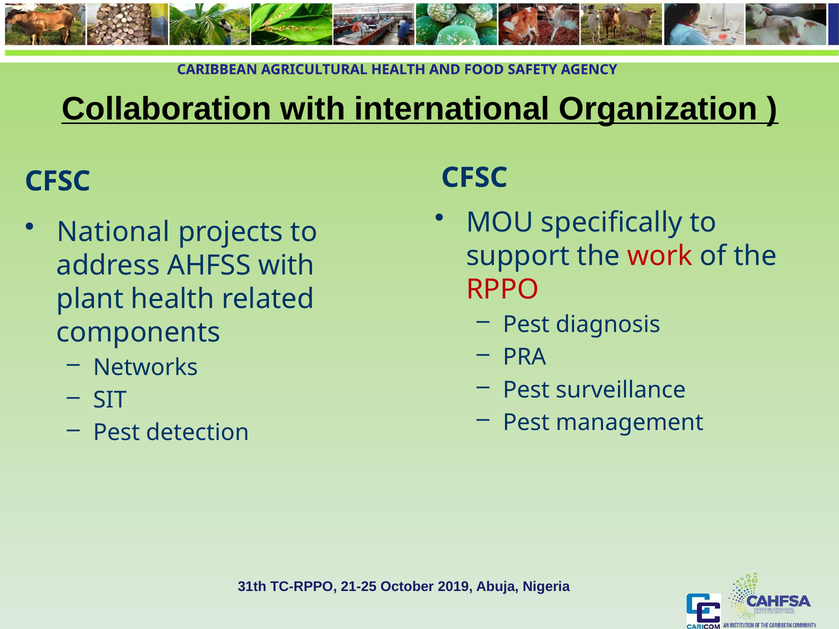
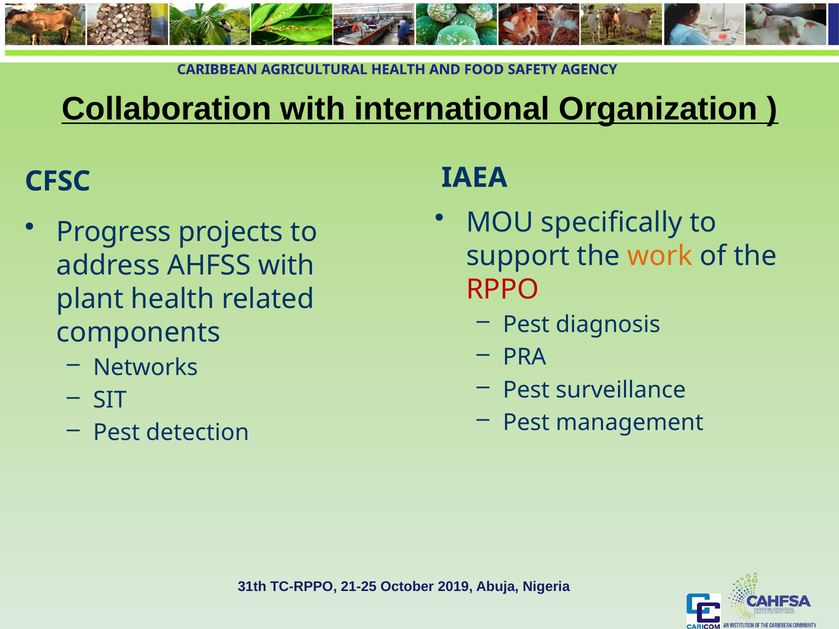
CFSC: CFSC -> IAEA (474, 178)
National: National -> Progress (114, 232)
work colour: red -> orange (660, 256)
